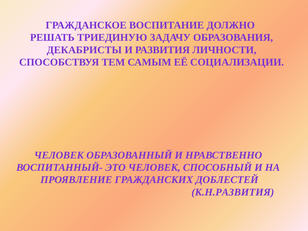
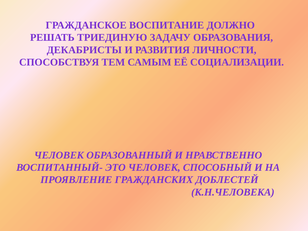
К.Н.РАЗВИТИЯ: К.Н.РАЗВИТИЯ -> К.Н.ЧЕЛОВЕКА (233, 192)
